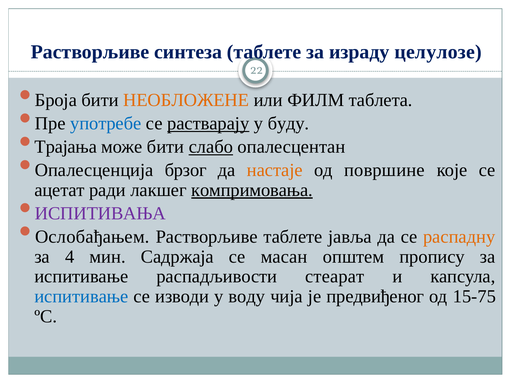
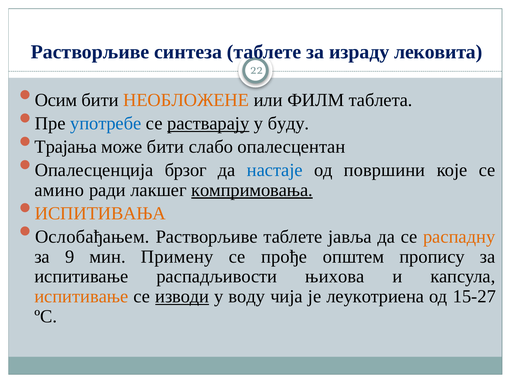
целулозе: целулозе -> лековита (438, 52)
Броја: Броја -> Осим (56, 100)
слабо underline: present -> none (211, 147)
настаје colour: orange -> blue (275, 170)
површине: површине -> површини (385, 170)
ацетат: ацетат -> амино (59, 190)
ИСПИТИВАЊА colour: purple -> orange (100, 214)
4: 4 -> 9 (70, 257)
Садржаја: Садржаја -> Примену (177, 257)
масан: масан -> прође (284, 257)
стеарат: стеарат -> њихова (335, 277)
испитивање colour: blue -> orange (81, 297)
изводи underline: none -> present (182, 297)
предвиђеног: предвиђеног -> леукотриена (375, 297)
15-75: 15-75 -> 15-27 (474, 297)
